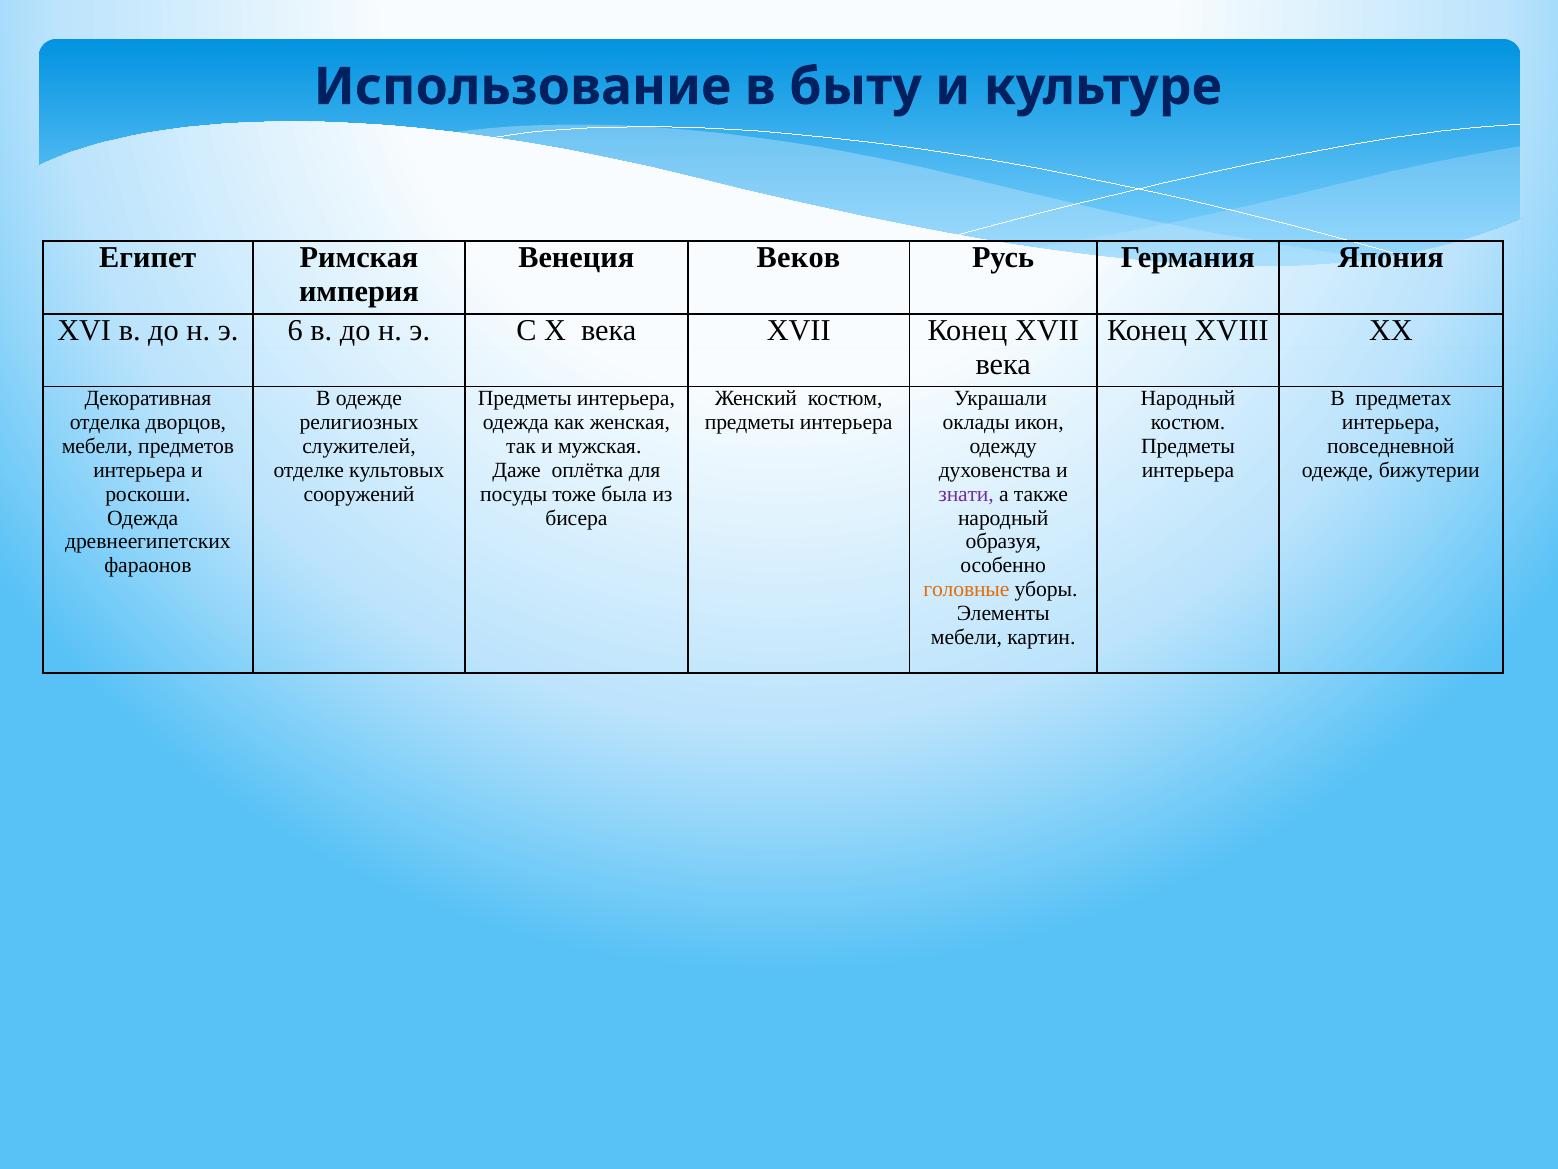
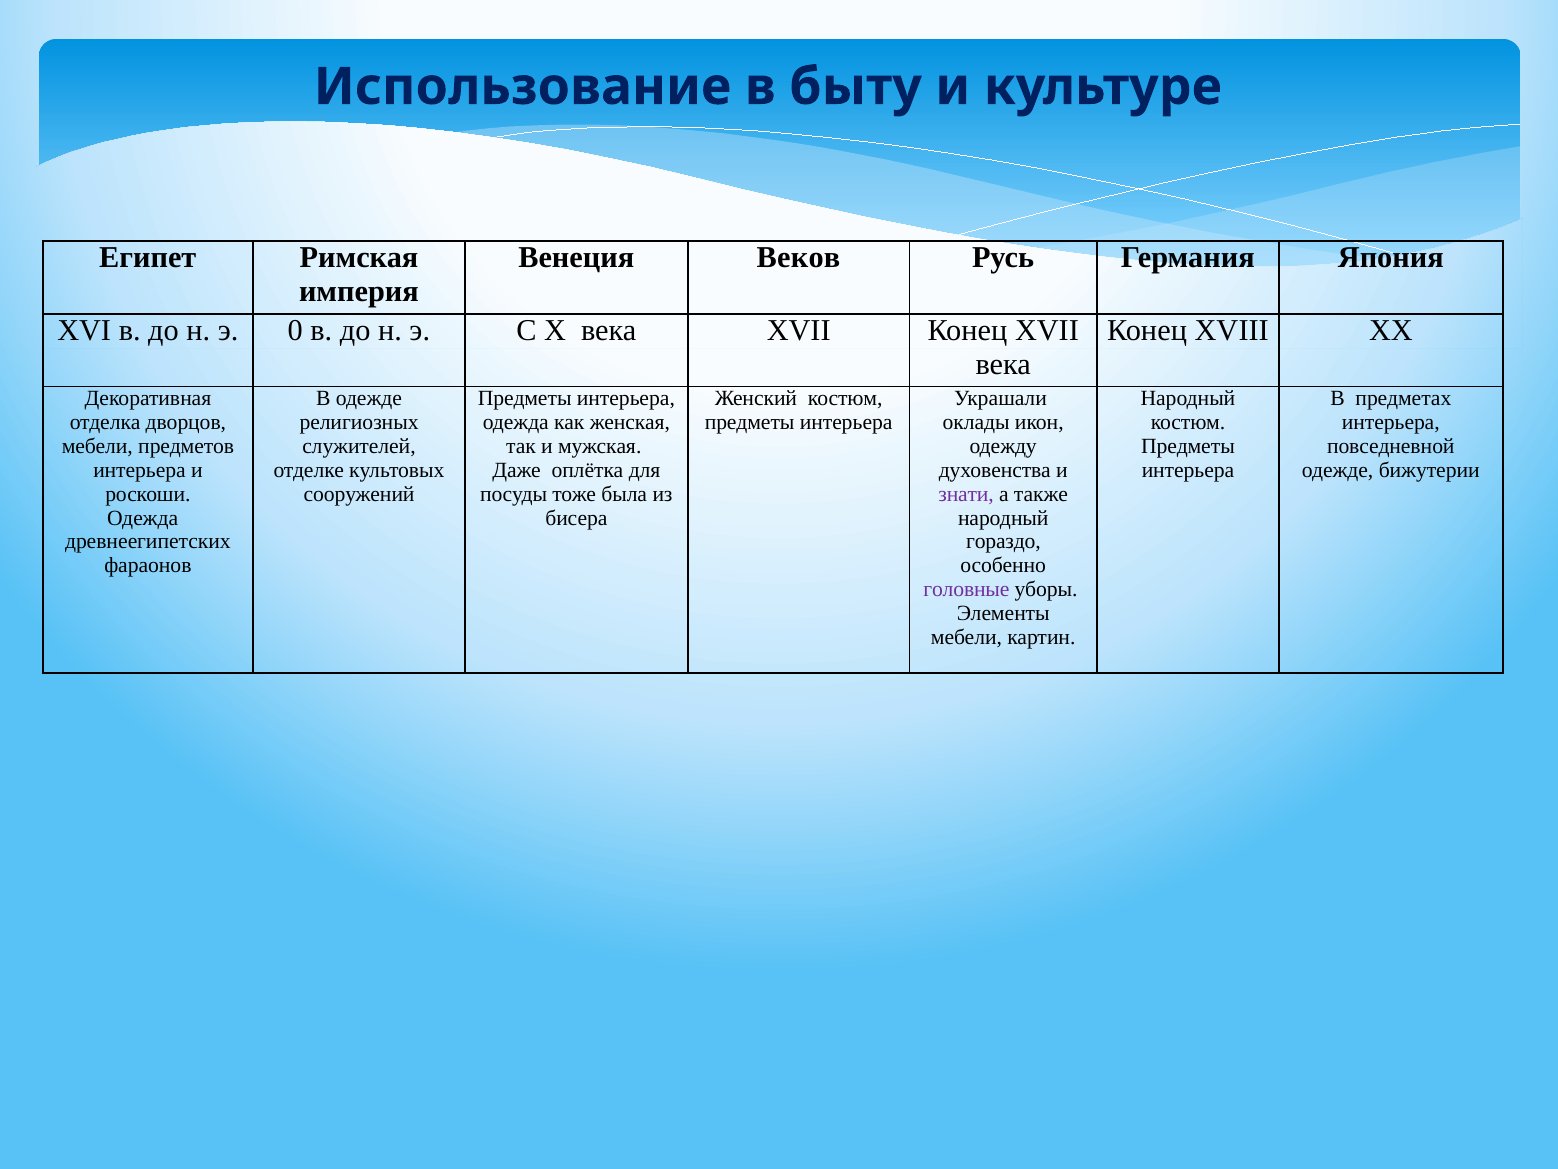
6: 6 -> 0 (295, 330)
образуя: образуя -> гораздо (1003, 542)
головные colour: orange -> purple (966, 589)
